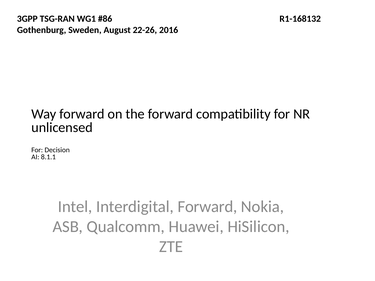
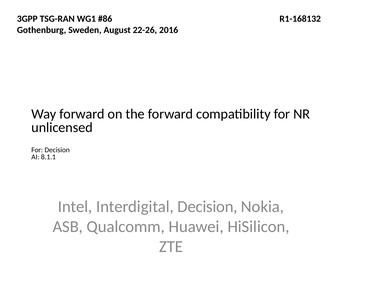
Interdigital Forward: Forward -> Decision (207, 207)
